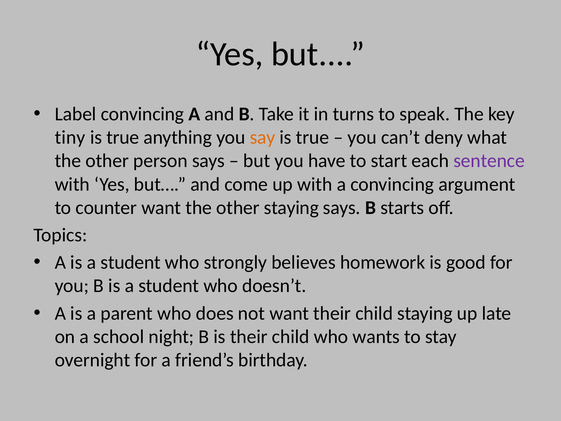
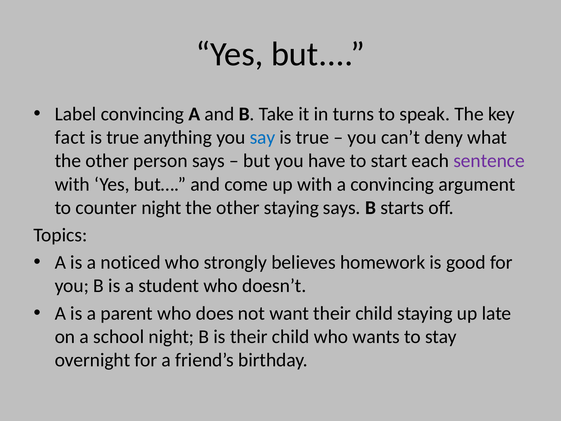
tiny: tiny -> fact (70, 137)
say colour: orange -> blue (263, 137)
counter want: want -> night (161, 208)
A is a student: student -> noticed (131, 262)
